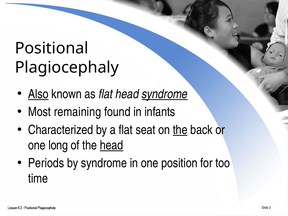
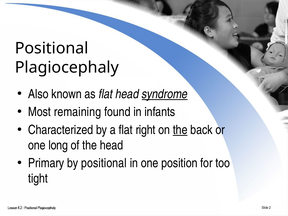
Also underline: present -> none (38, 94)
seat: seat -> right (146, 130)
head underline: present -> none (111, 145)
Periods: Periods -> Primary (46, 163)
by syndrome: syndrome -> positional (104, 163)
time: time -> tight (38, 179)
